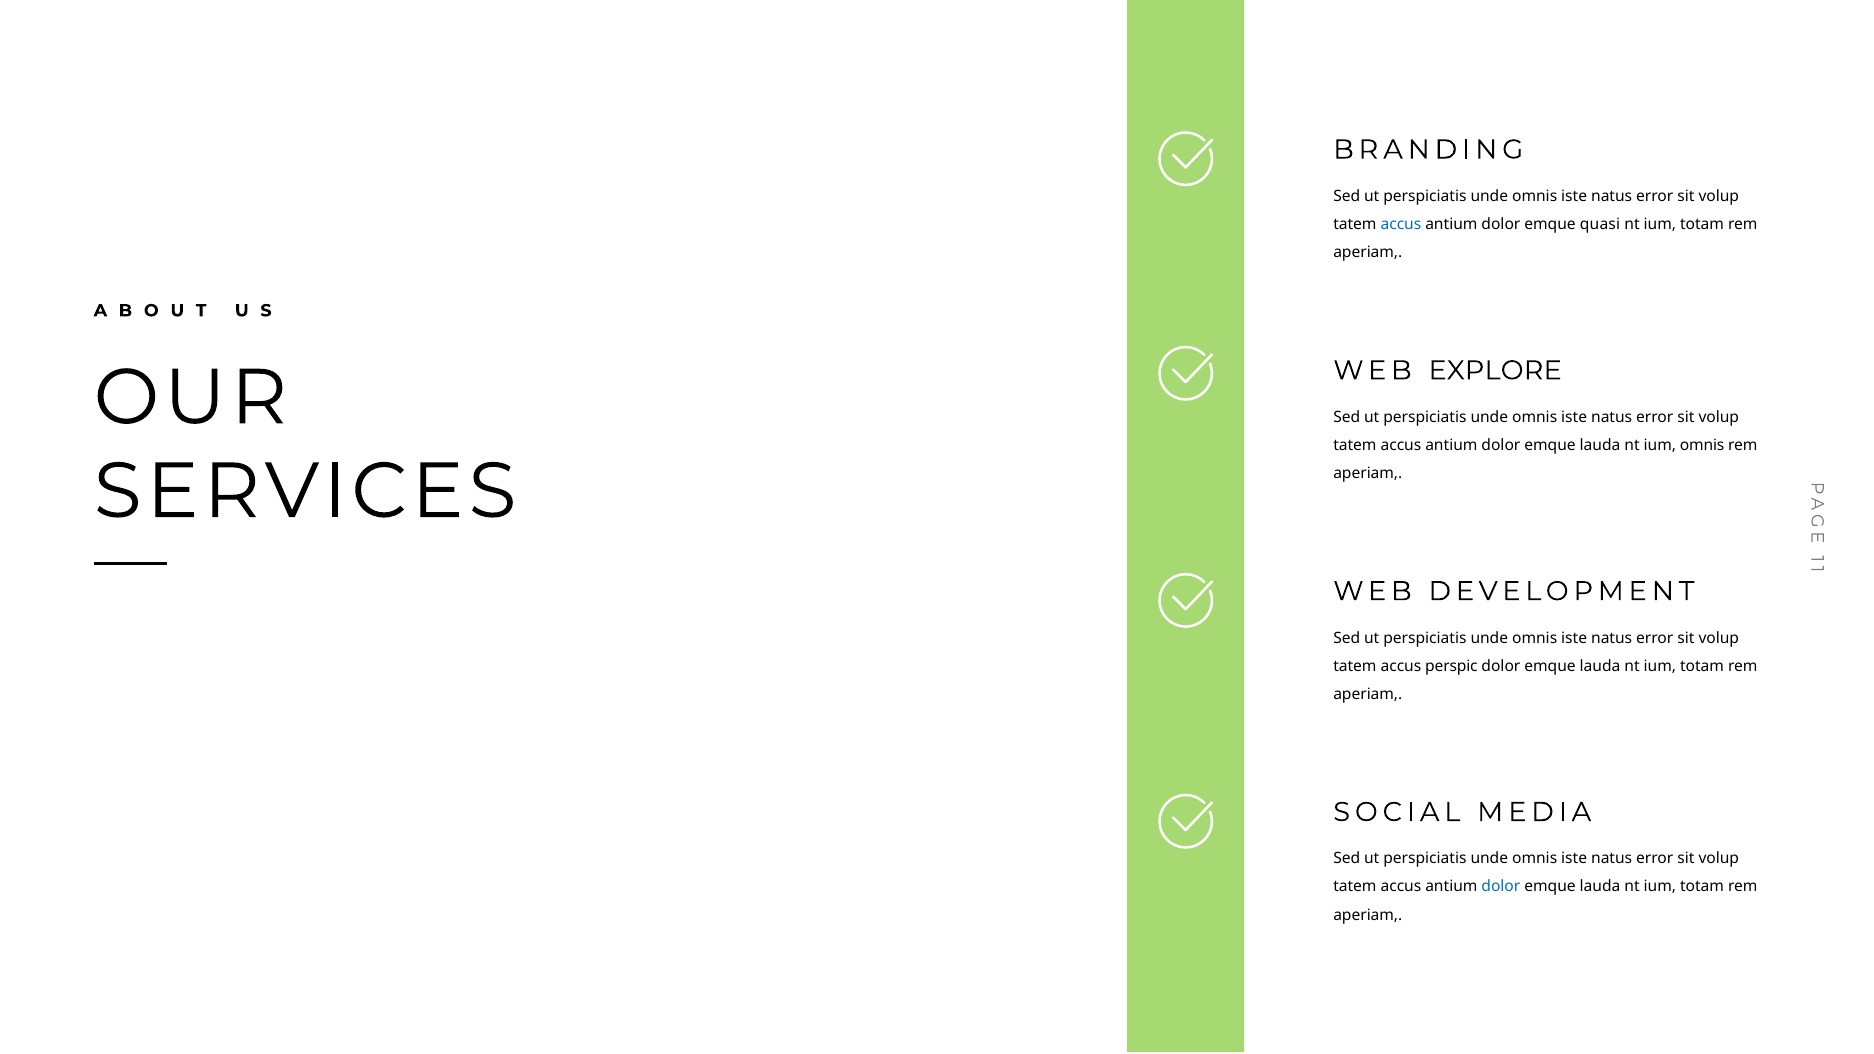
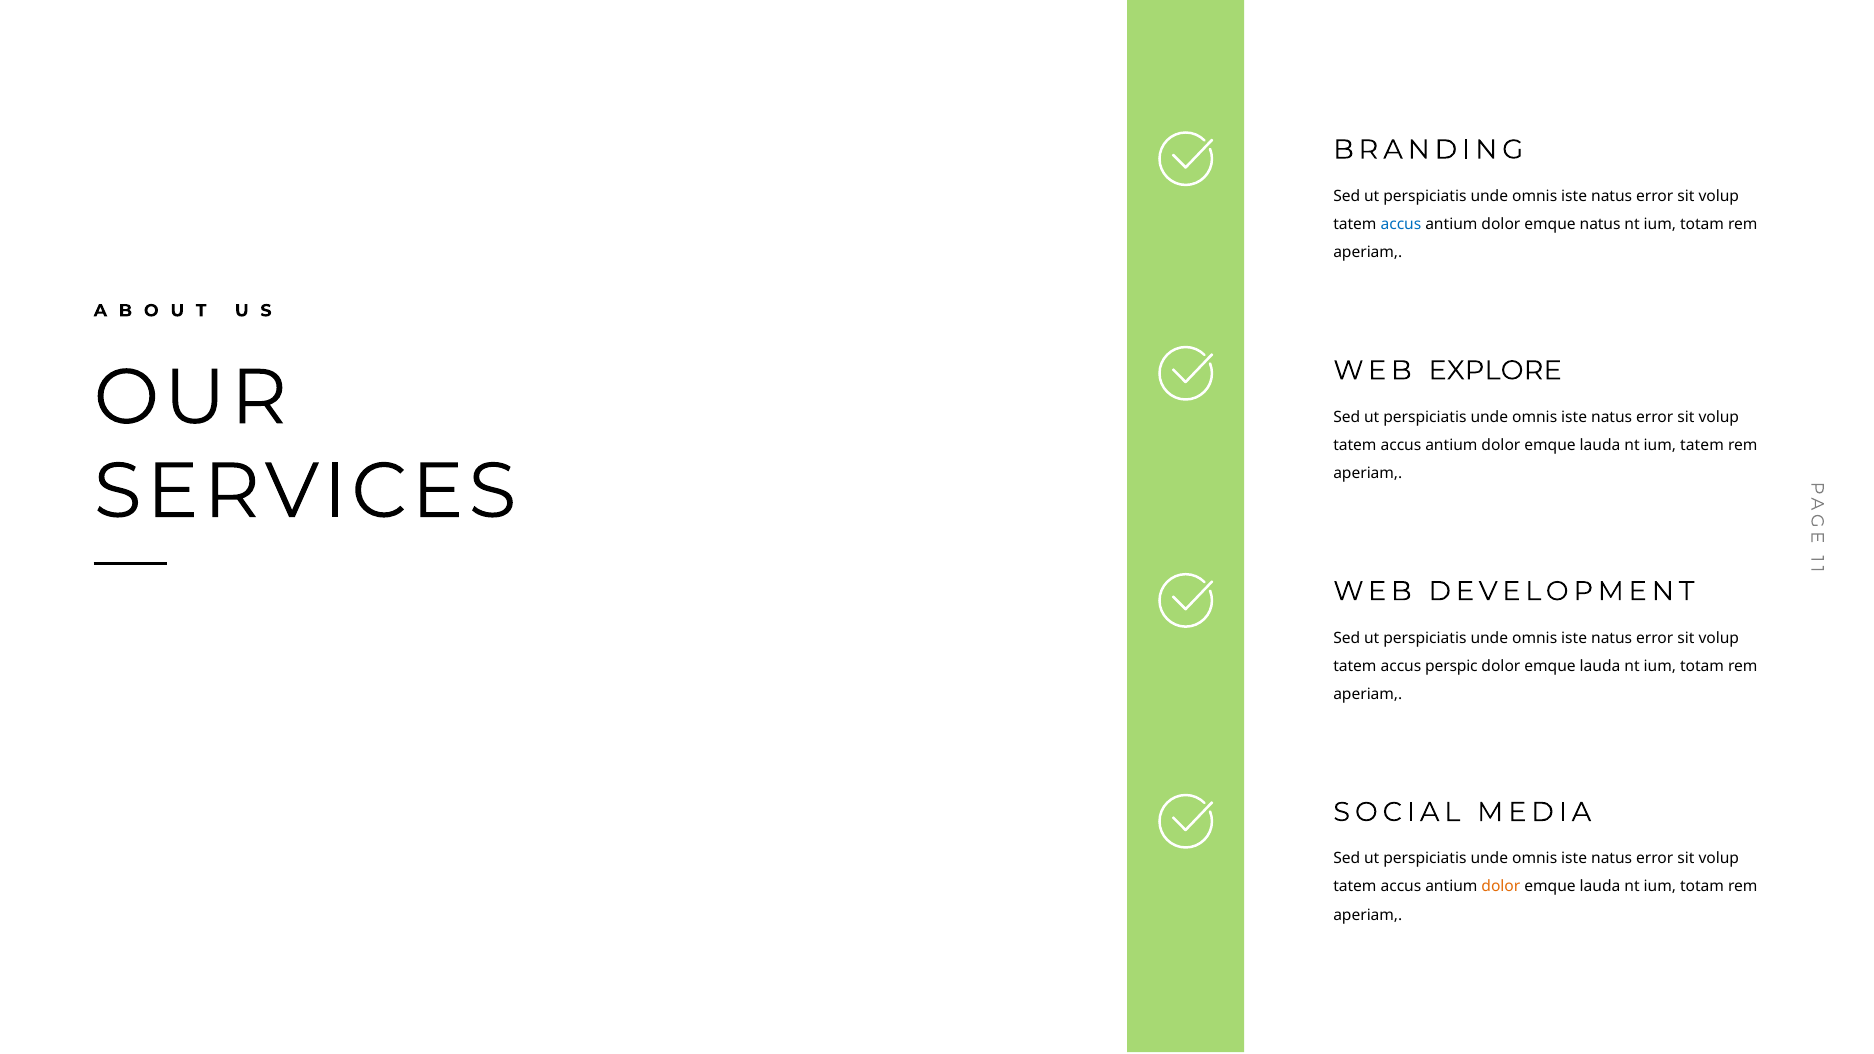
emque quasi: quasi -> natus (1600, 224)
ium omnis: omnis -> tatem (1702, 445)
dolor colour: blue -> orange (1501, 887)
